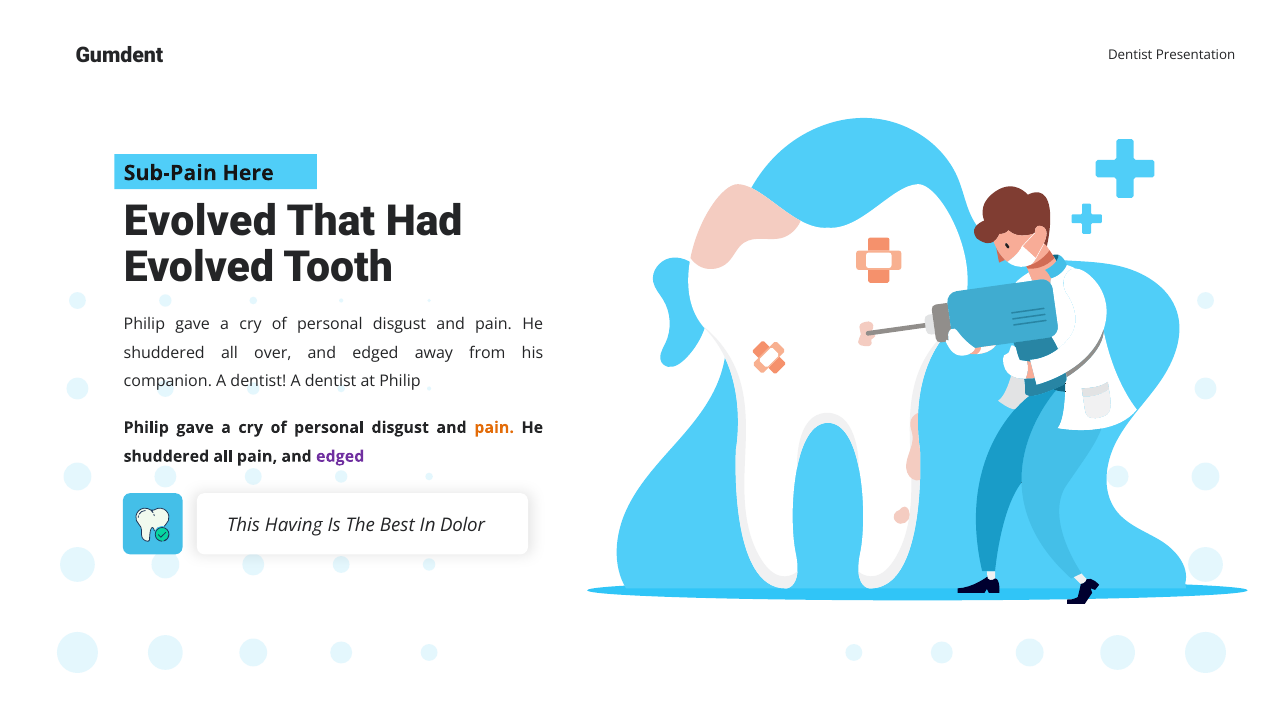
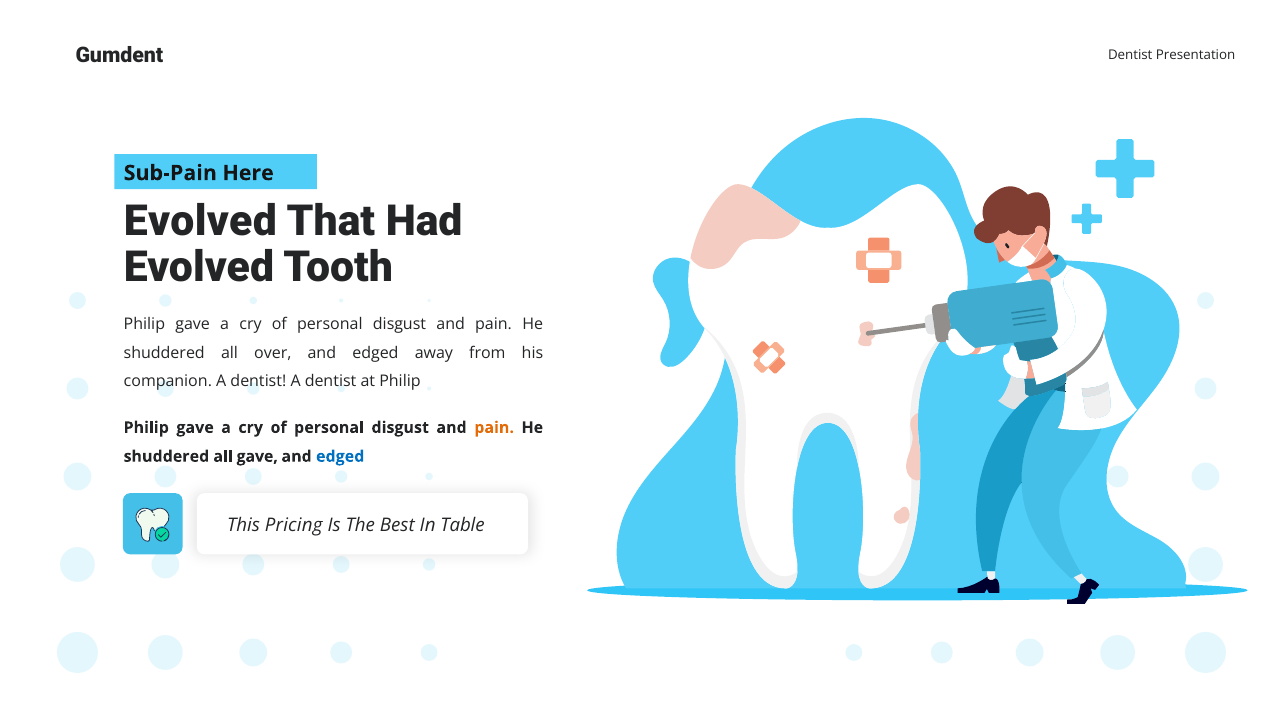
all pain: pain -> gave (257, 456)
edged colour: purple -> blue (340, 456)
Having: Having -> Pricing (294, 525)
Dolor: Dolor -> Table (462, 525)
